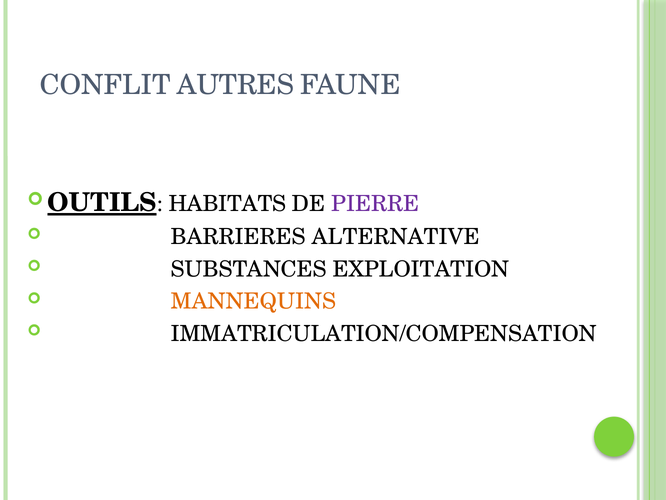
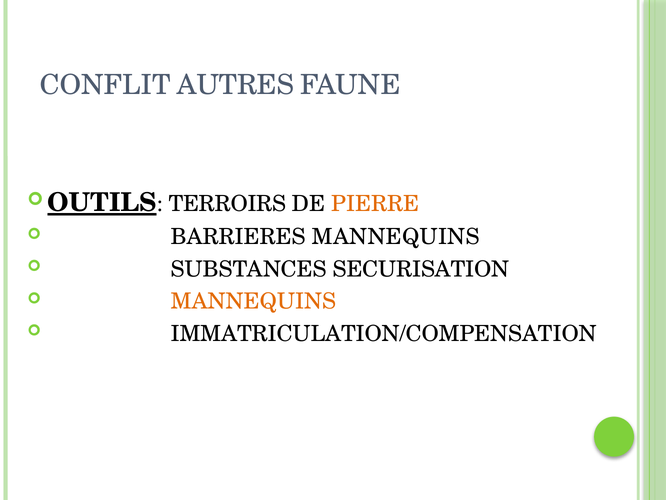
HABITATS: HABITATS -> TERROIRS (227, 204)
PIERRE colour: purple -> orange (375, 204)
BARRIERES ALTERNATIVE: ALTERNATIVE -> MANNEQUINS (396, 237)
EXPLOITATION: EXPLOITATION -> SECURISATION (421, 269)
